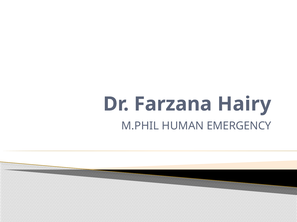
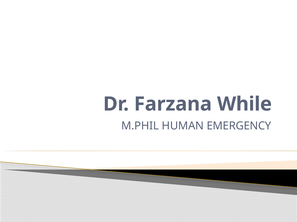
Hairy: Hairy -> While (244, 104)
